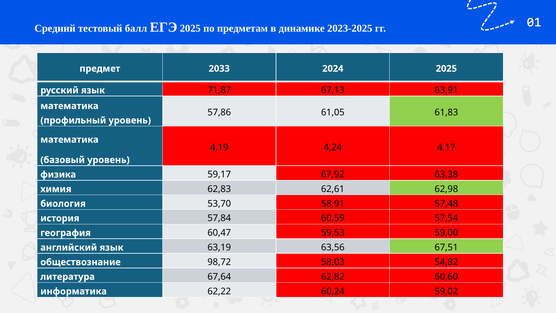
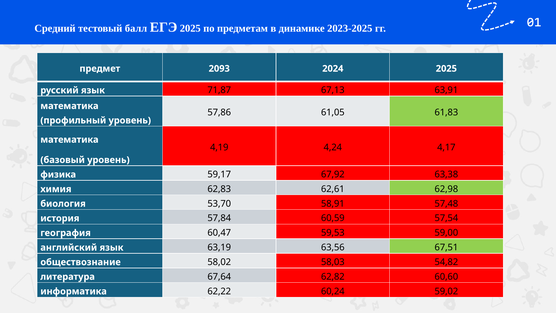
2033: 2033 -> 2093 (219, 69)
98,72: 98,72 -> 58,02 (219, 262)
